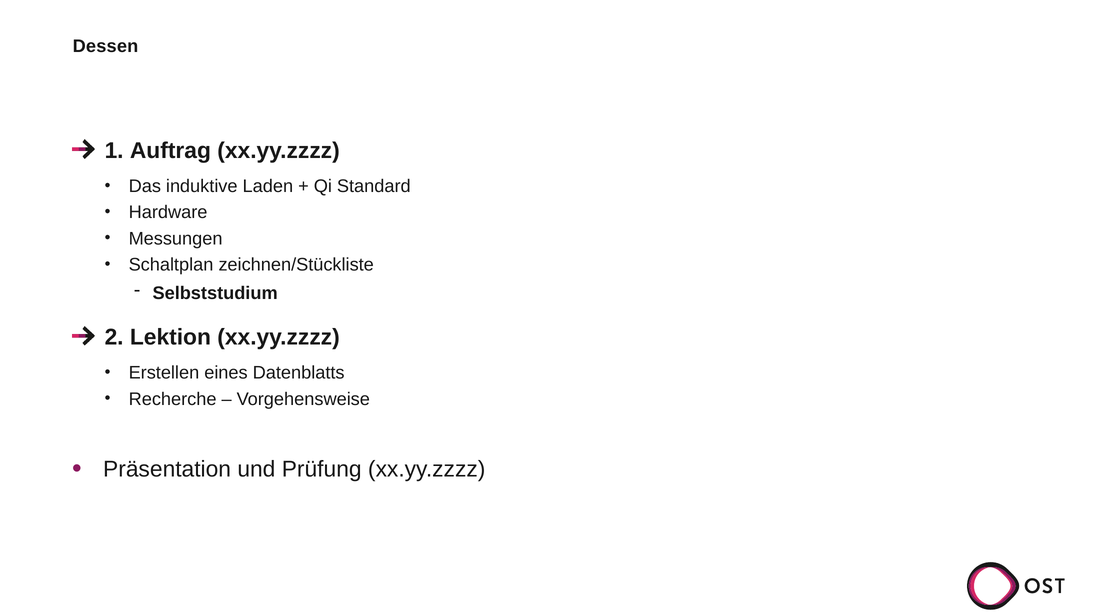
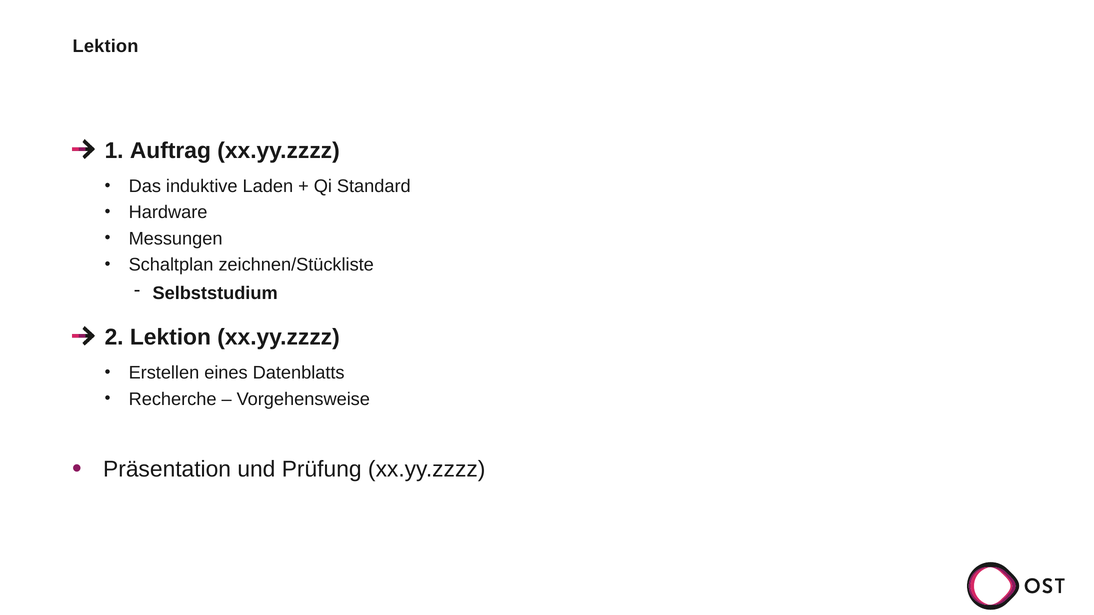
Dessen: Dessen -> Lektion (105, 46)
